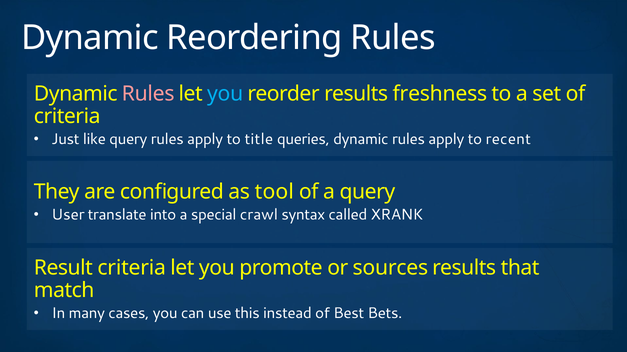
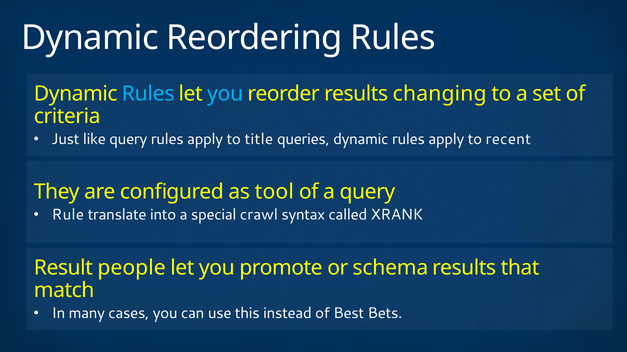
Rules colour: pink -> light blue (148, 94)
freshness: freshness -> changing (440, 94)
User: User -> Rule (68, 215)
Result criteria: criteria -> people (132, 268)
sources: sources -> schema (390, 268)
